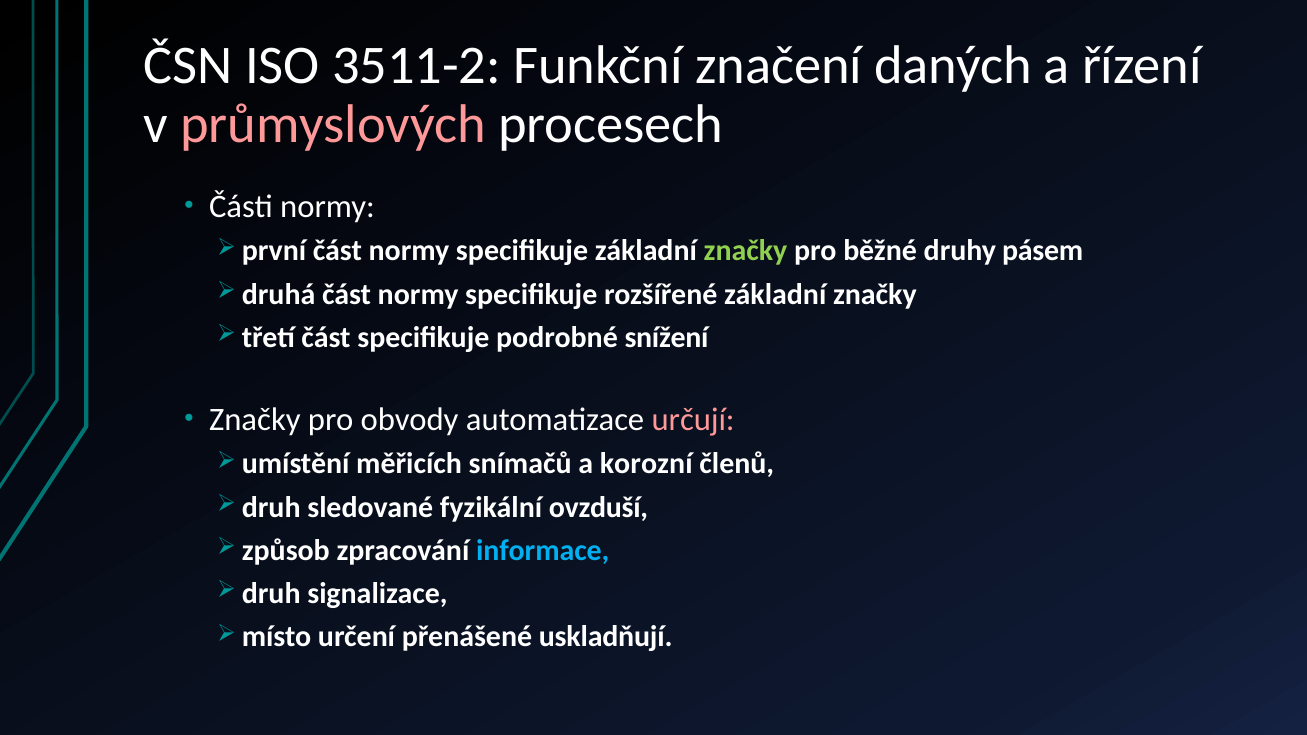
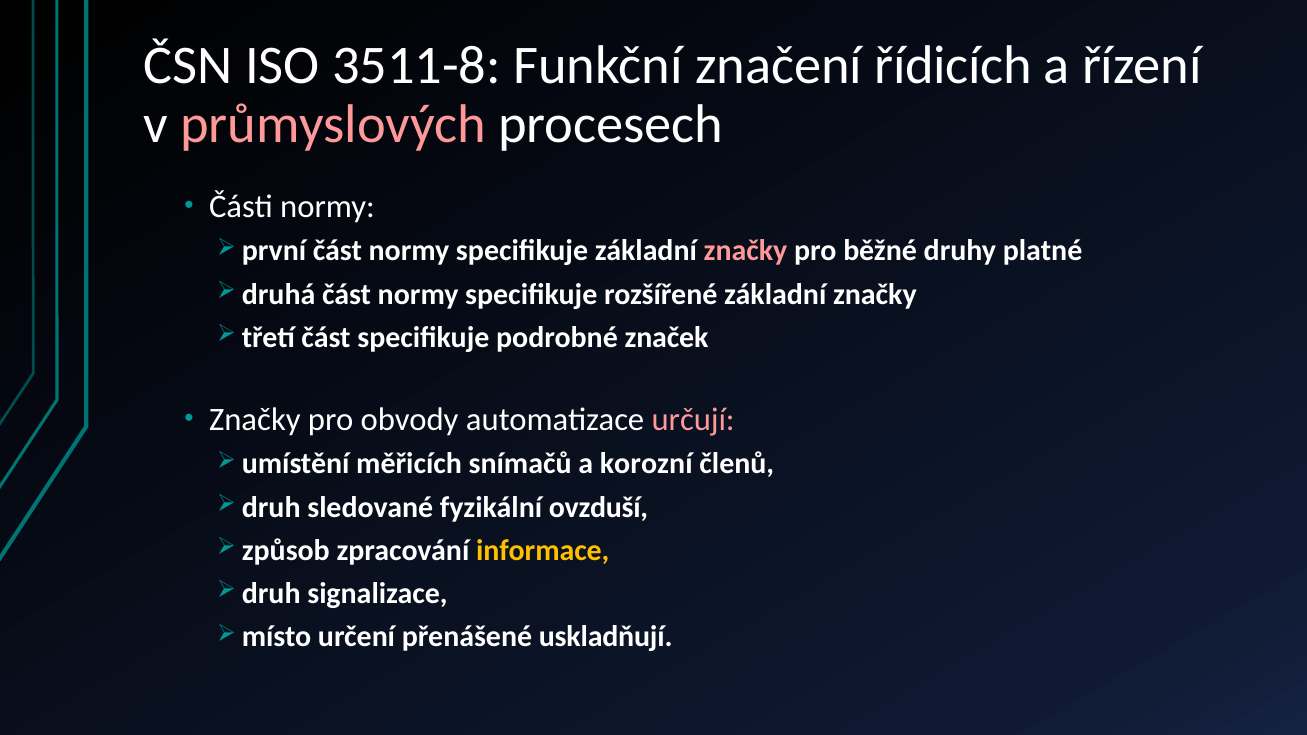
3511-2: 3511-2 -> 3511-8 (417, 66)
daných: daných -> řídicích (953, 66)
značky colour: light green -> pink (746, 251)
pásem: pásem -> platné (1043, 251)
snížení: snížení -> značek (666, 338)
informace colour: light blue -> yellow (543, 551)
